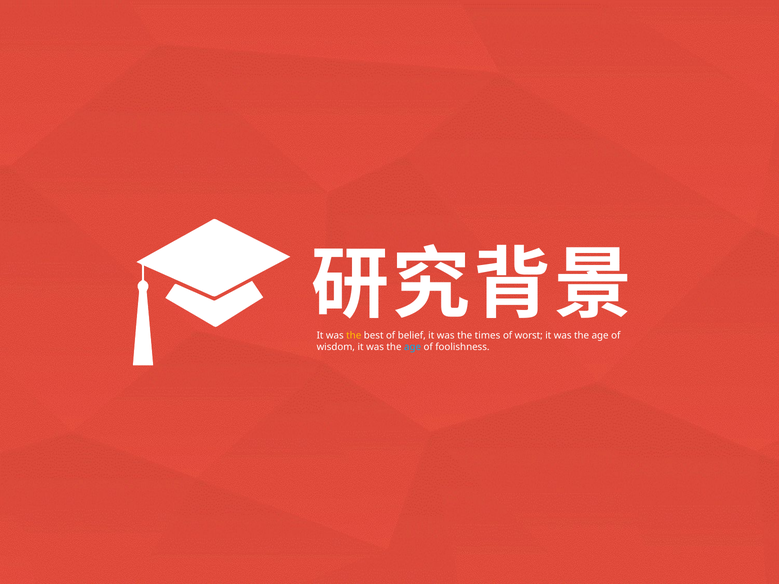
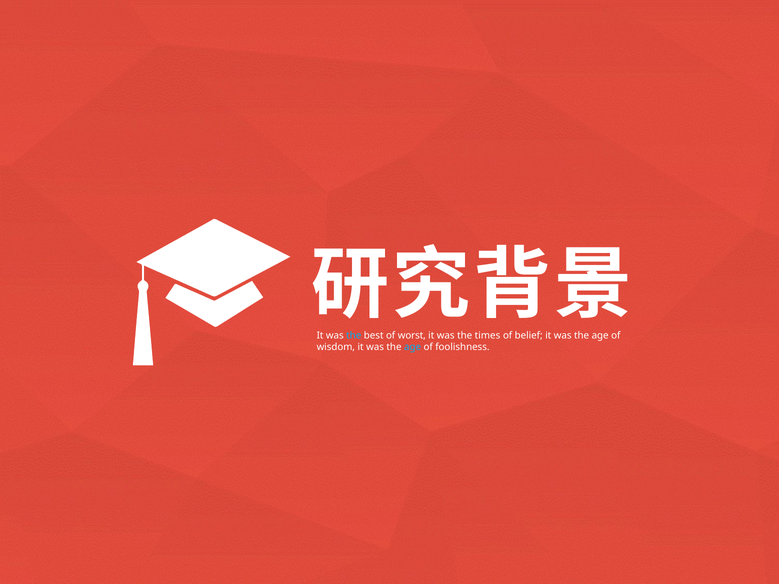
the colour: yellow -> light blue (354, 336)
belief: belief -> worst (412, 336)
worst: worst -> belief (529, 336)
